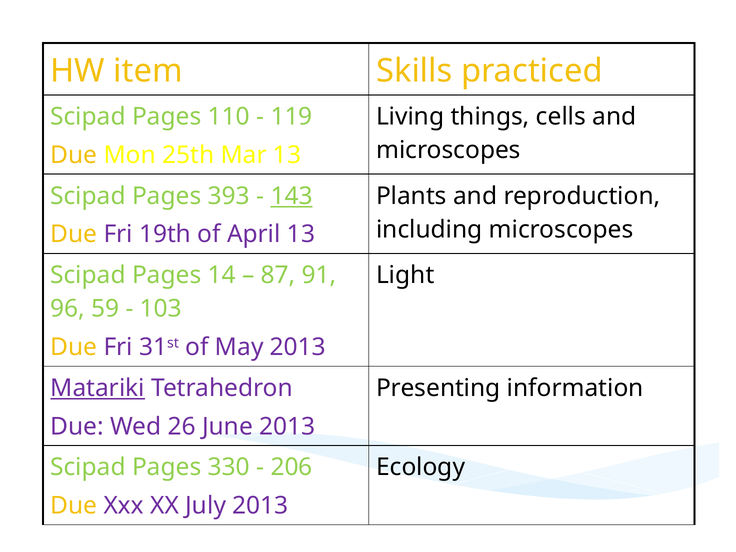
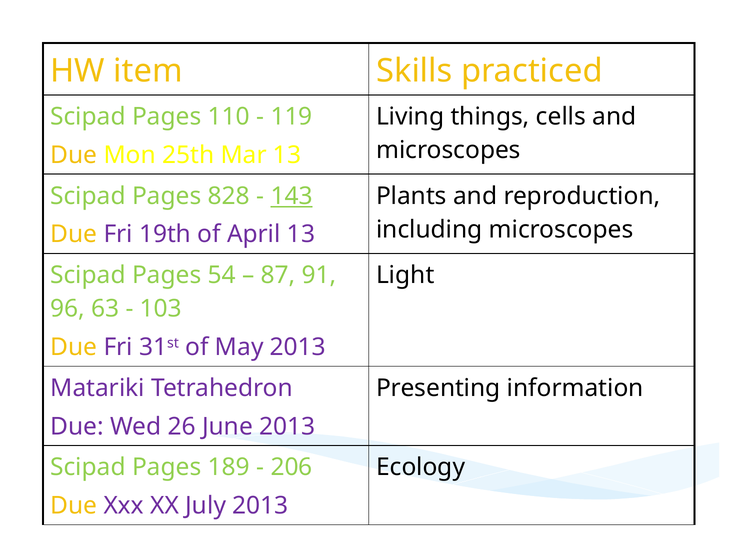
393: 393 -> 828 (229, 196)
14: 14 -> 54 (222, 275)
59: 59 -> 63 (105, 309)
Matariki underline: present -> none (98, 388)
330: 330 -> 189 (229, 467)
